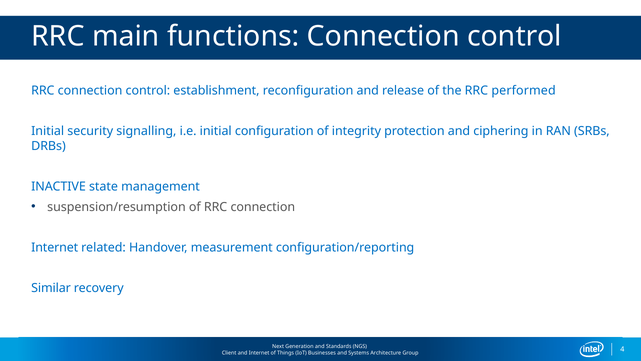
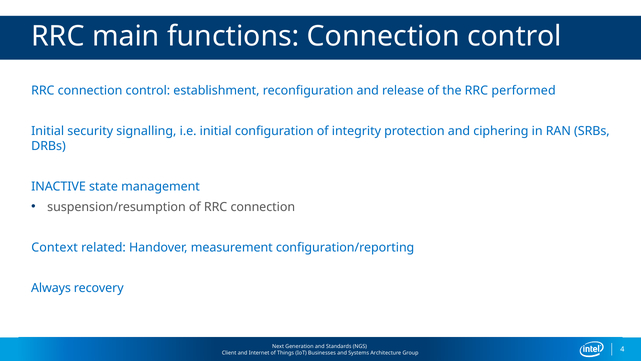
Internet: Internet -> Context (55, 247)
Similar: Similar -> Always (51, 288)
